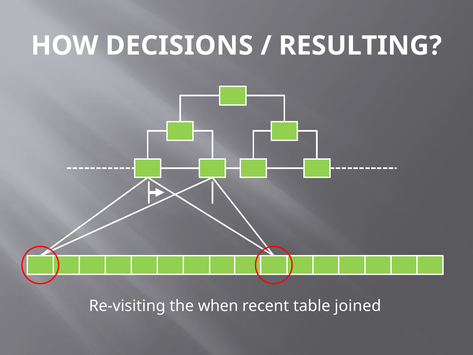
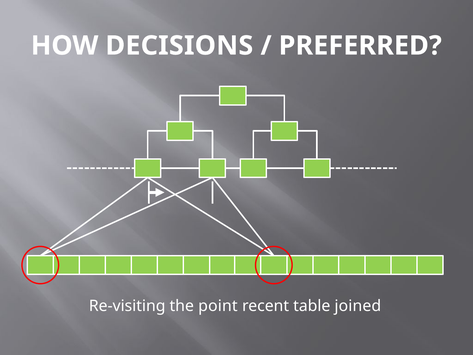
RESULTING: RESULTING -> PREFERRED (360, 46)
when: when -> point (218, 306)
